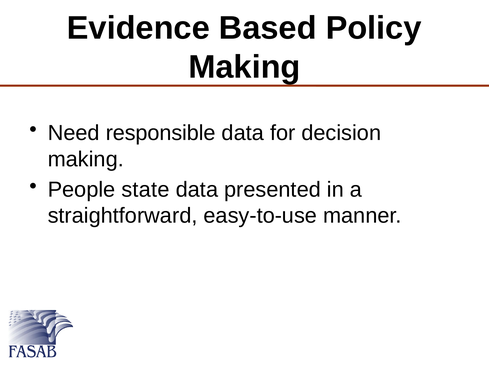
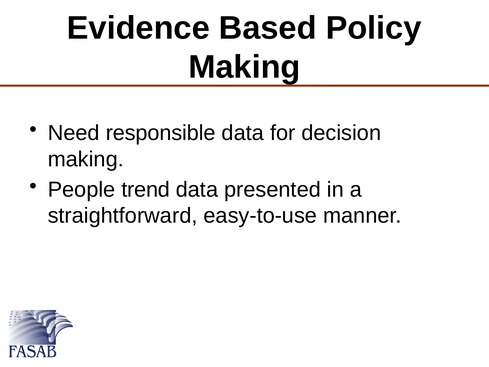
state: state -> trend (146, 190)
